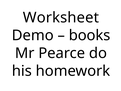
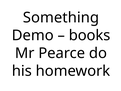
Worksheet: Worksheet -> Something (61, 18)
